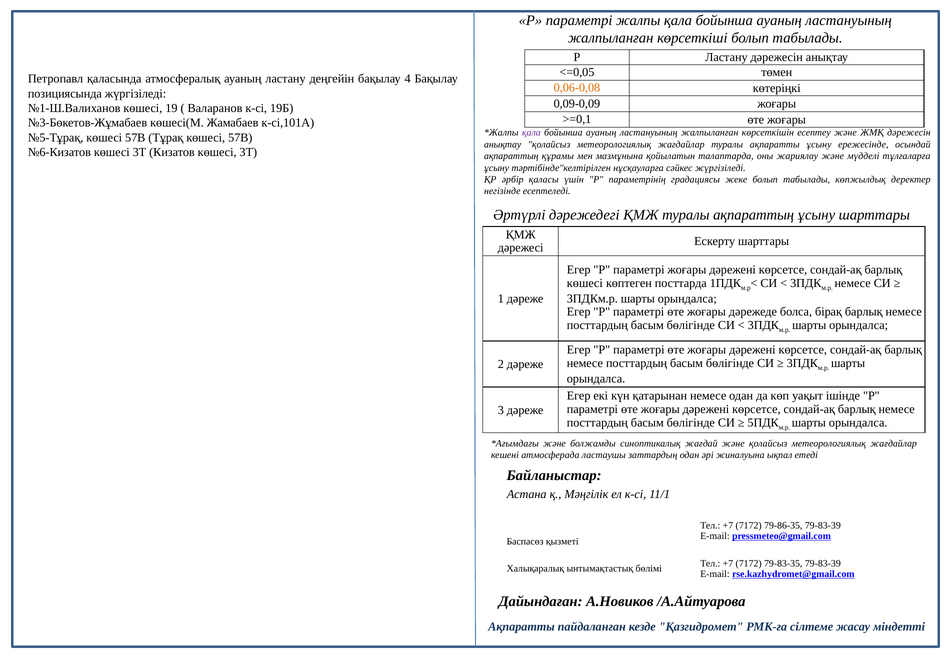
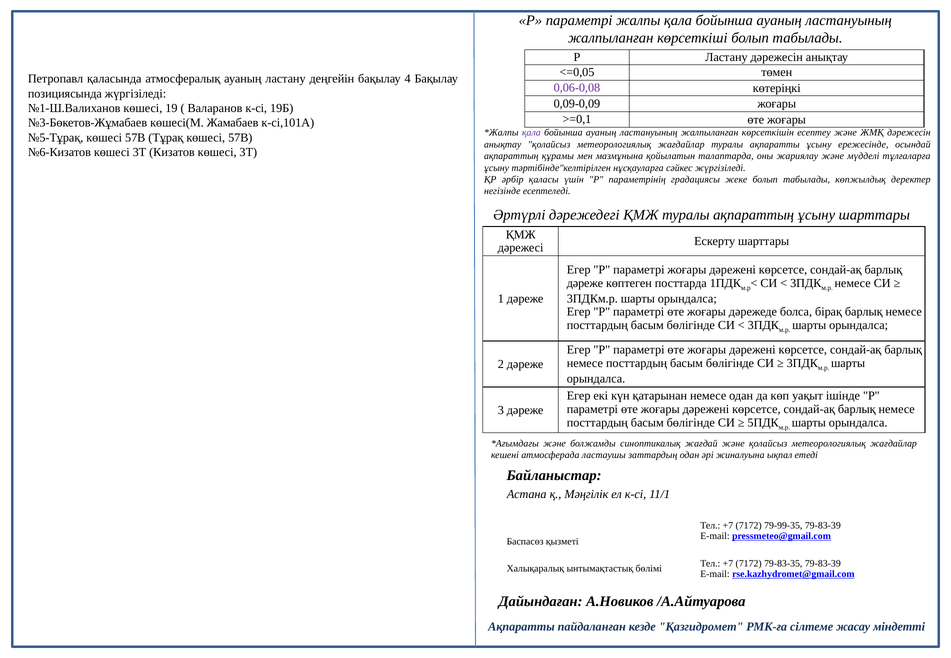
0,06-0,08 colour: orange -> purple (577, 88)
көшесі: көшесі -> дәреже (585, 283)
79-86-35: 79-86-35 -> 79-99-35 (783, 526)
